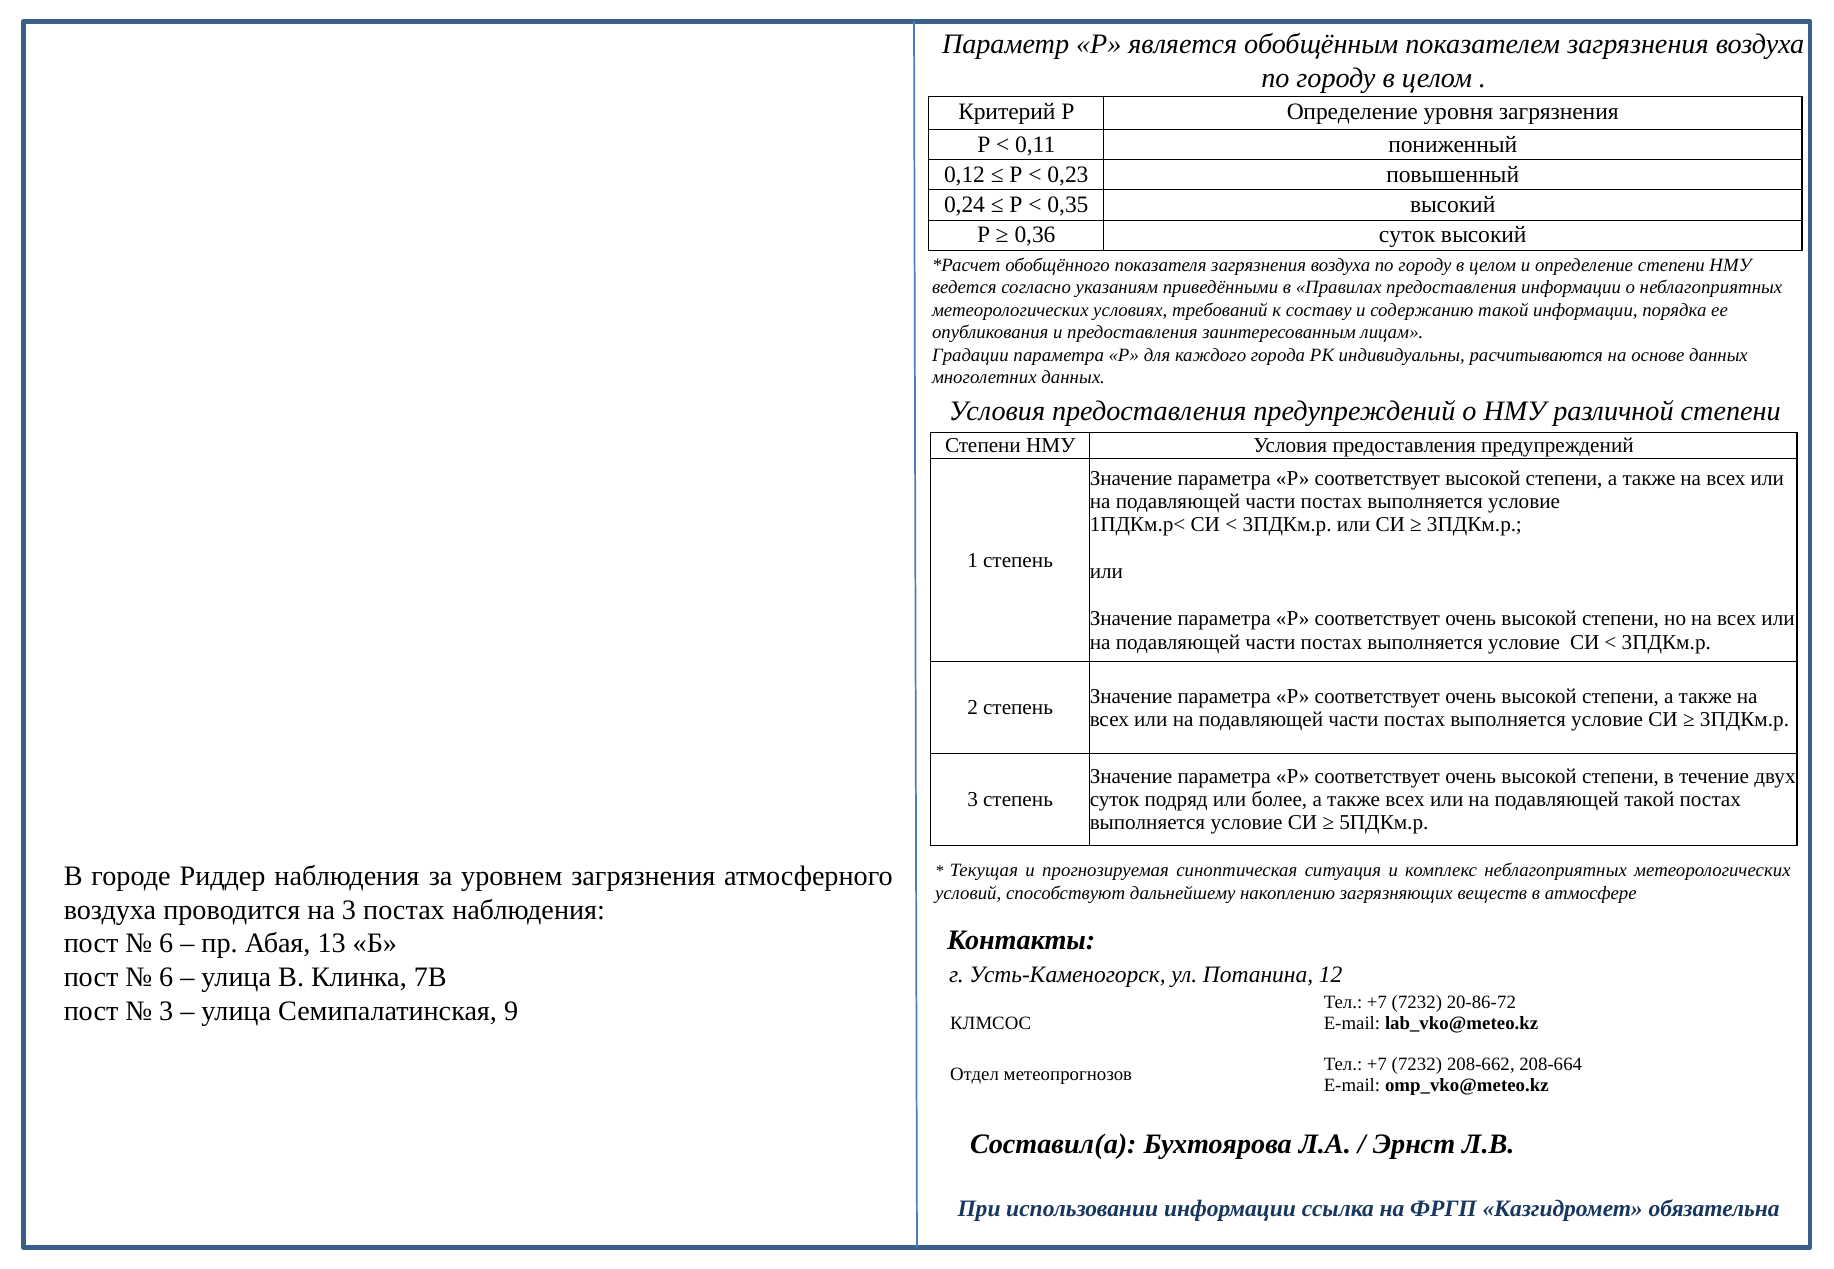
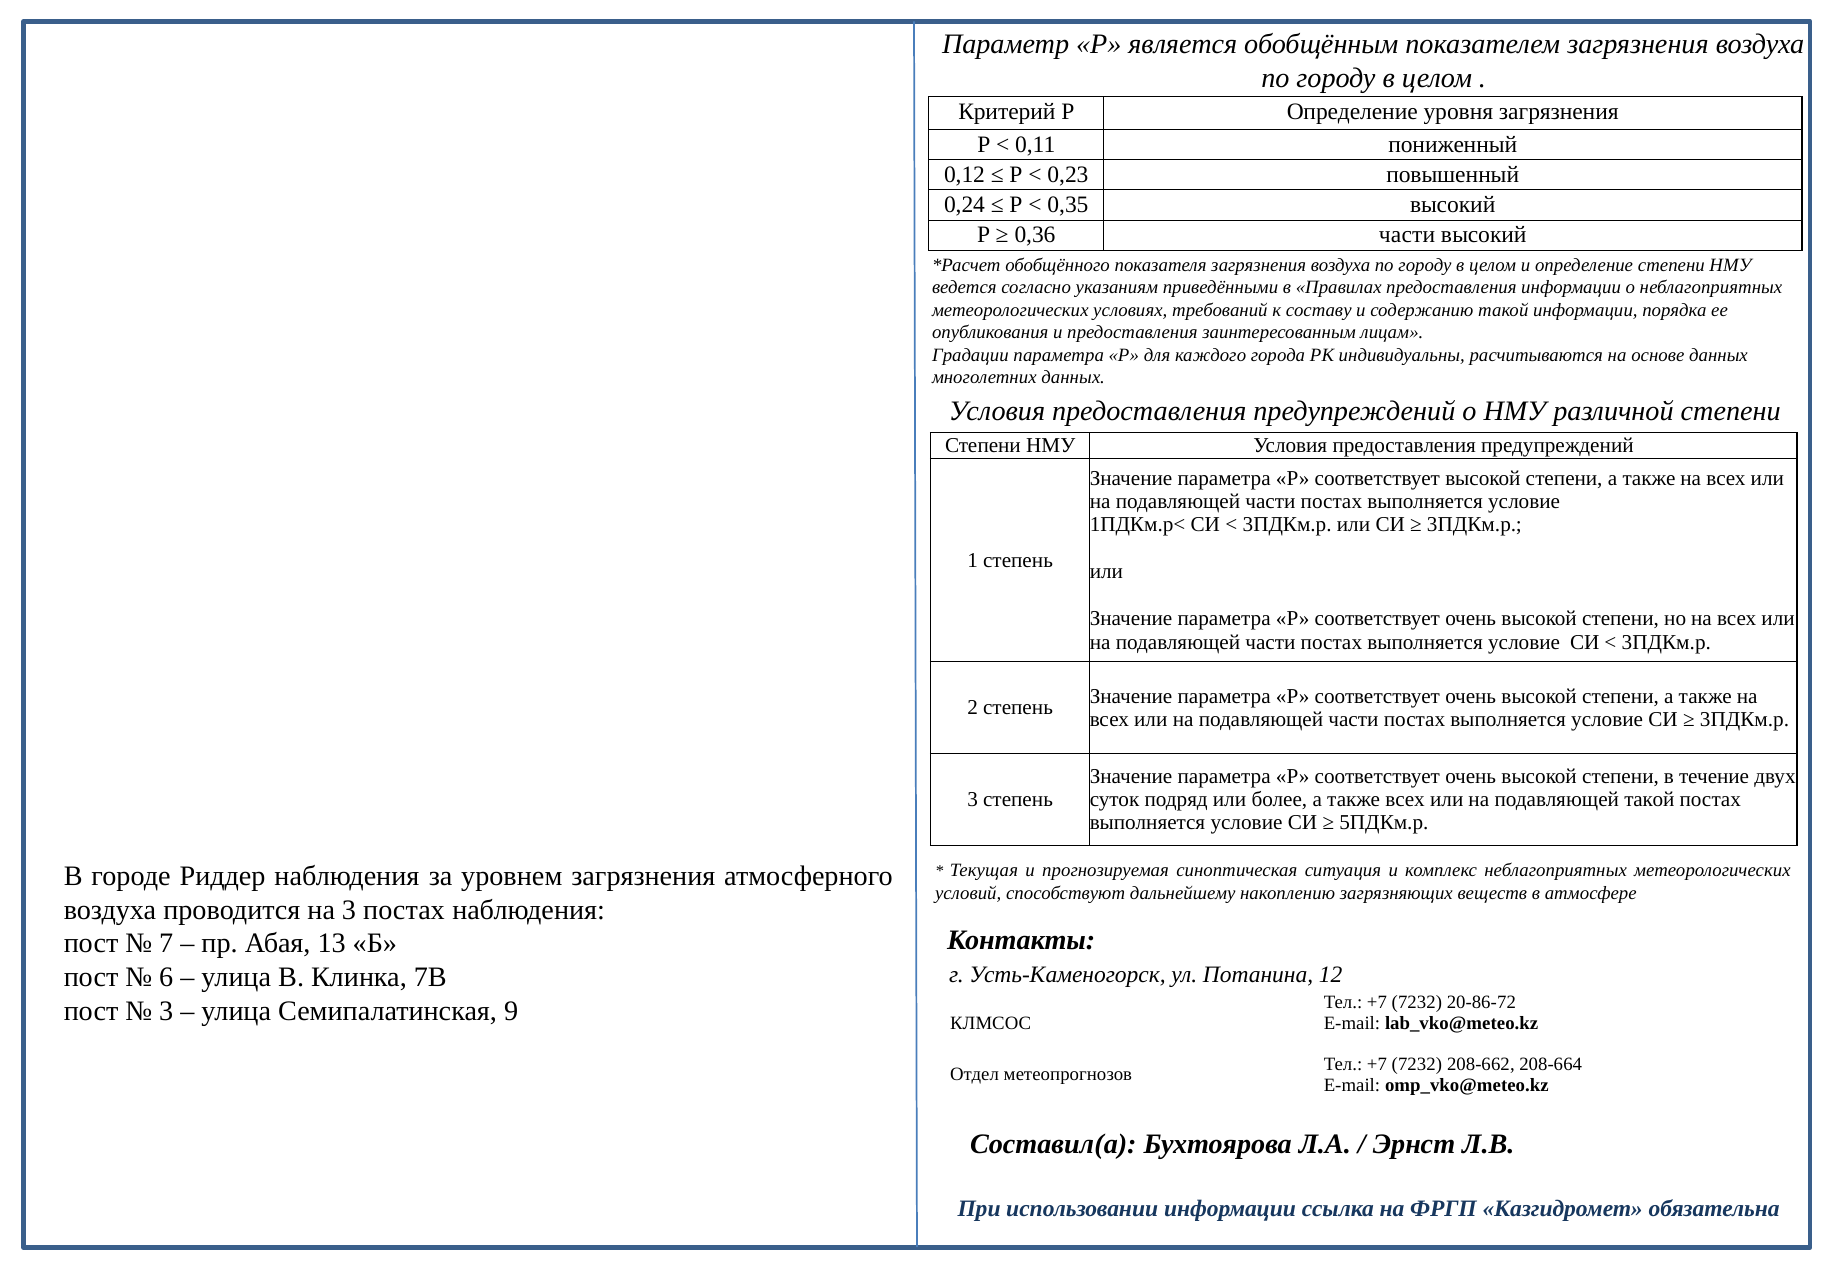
0,36 суток: суток -> части (1407, 235)
6: 6 -> 7 (166, 944)
